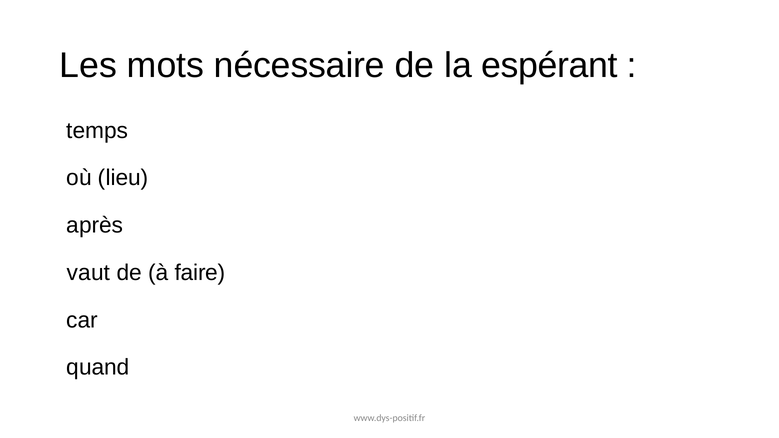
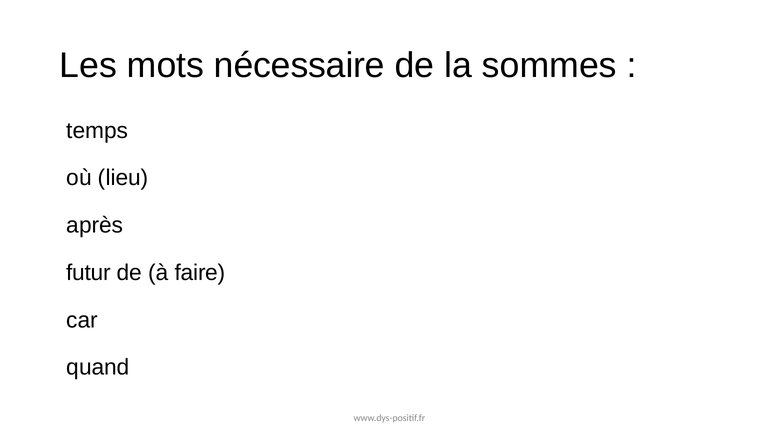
espérant: espérant -> sommes (549, 65)
vaut: vaut -> futur (89, 273)
